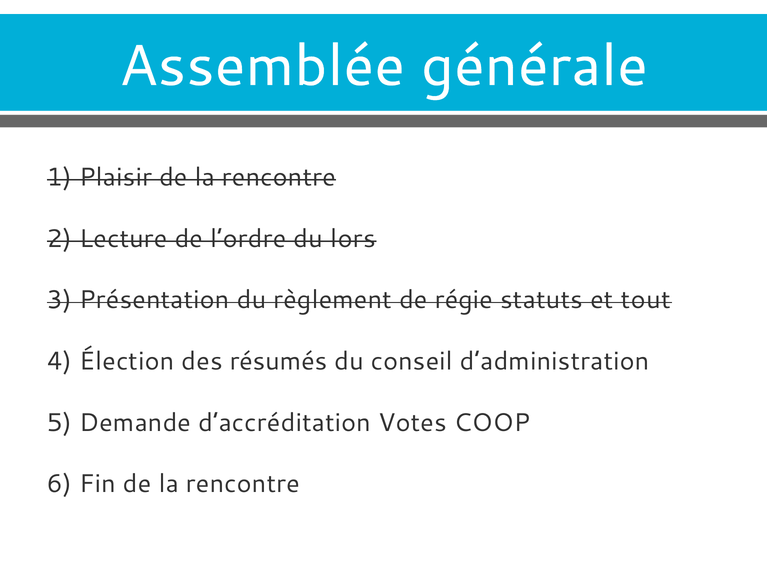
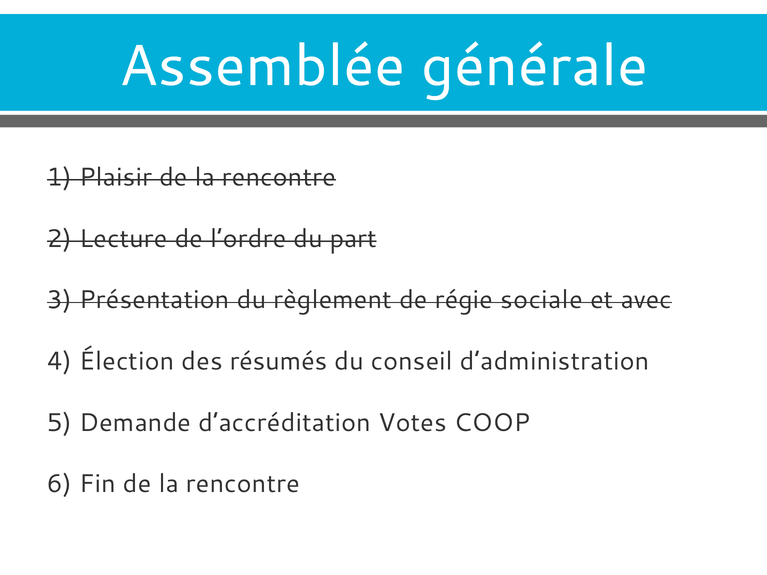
lors: lors -> part (353, 239)
statuts: statuts -> sociale (542, 300)
tout: tout -> avec (646, 300)
